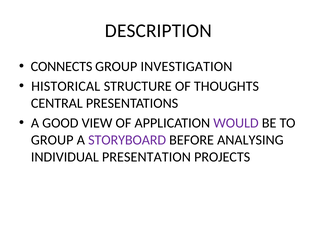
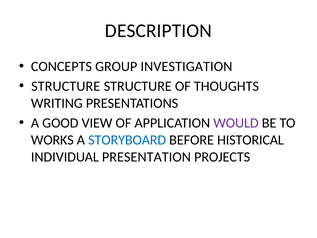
CONNECTS: CONNECTS -> CONCEPTS (61, 67)
HISTORICAL: HISTORICAL -> STRUCTURE (66, 86)
CENTRAL: CENTRAL -> WRITING (57, 103)
GROUP: GROUP -> WORKS (52, 140)
STORYBOARD colour: purple -> blue (127, 140)
ANALYSING: ANALYSING -> HISTORICAL (250, 140)
